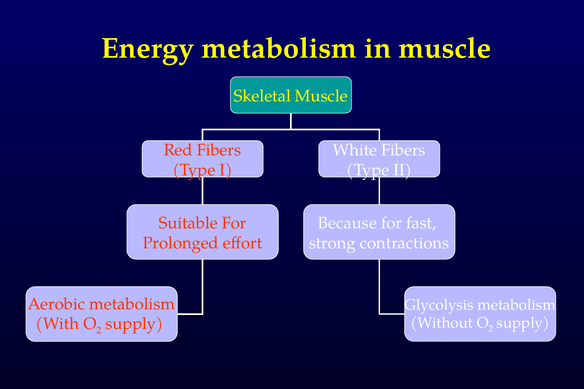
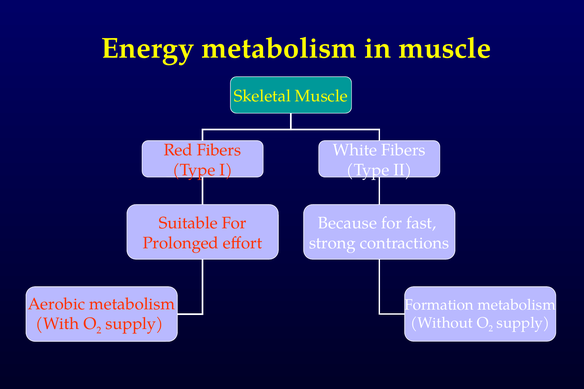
Glycolysis: Glycolysis -> Formation (439, 305)
